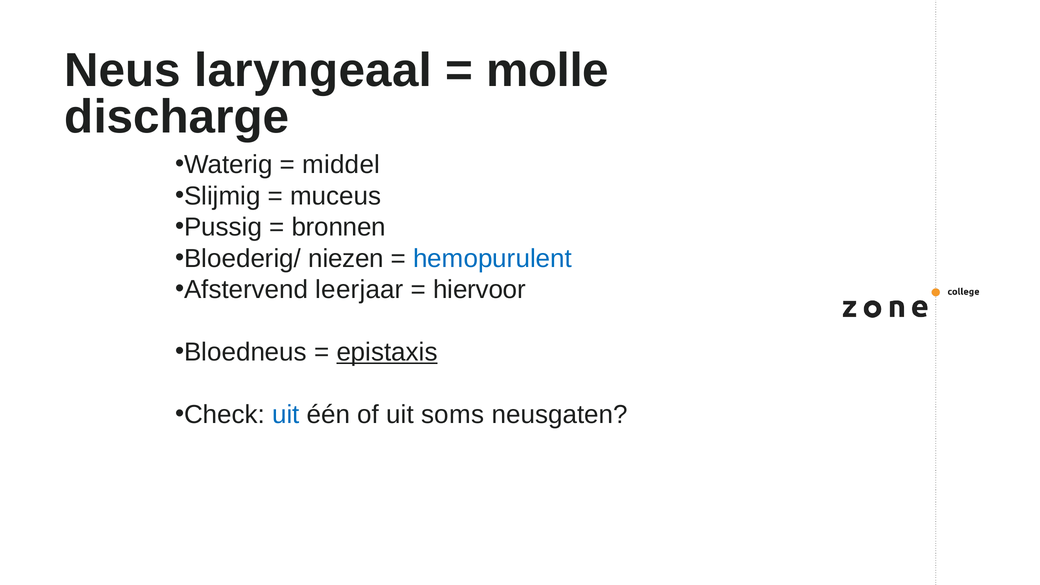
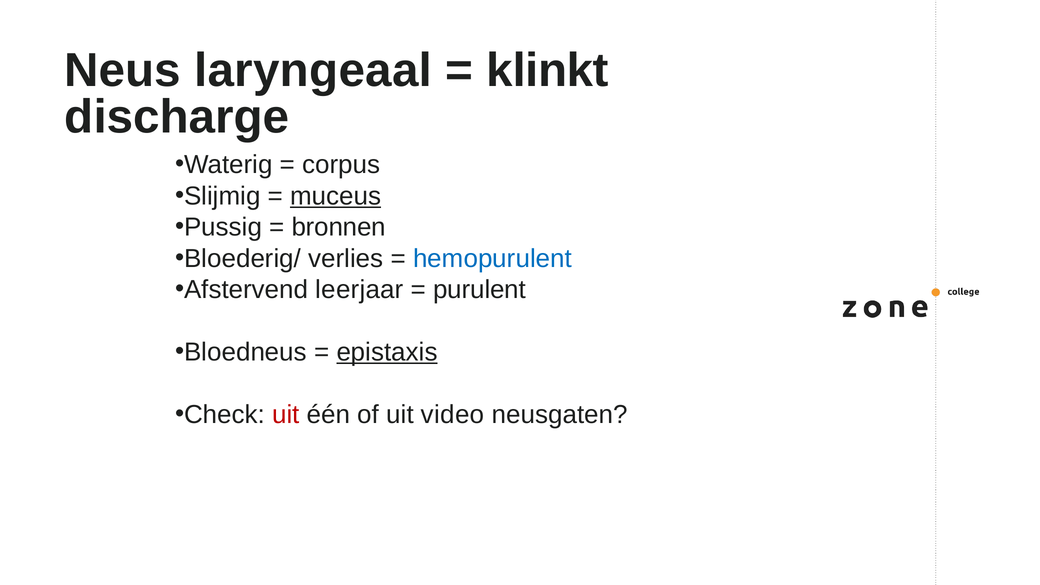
molle: molle -> klinkt (548, 70)
middel: middel -> corpus (341, 165)
muceus underline: none -> present (336, 196)
niezen: niezen -> verlies (346, 258)
hiervoor: hiervoor -> purulent (480, 290)
uit colour: blue -> red (286, 414)
soms: soms -> video (453, 414)
